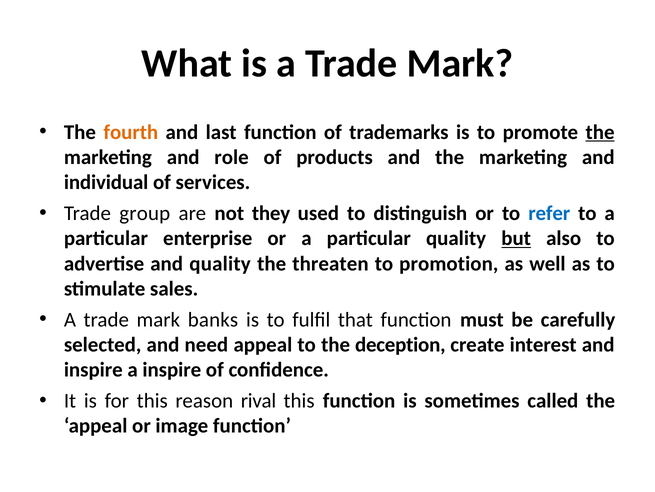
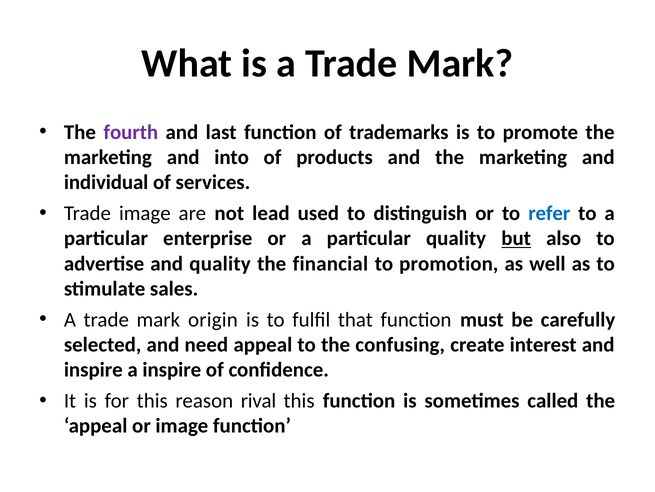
fourth colour: orange -> purple (131, 132)
the underline: present -> none (600, 132)
role: role -> into (232, 157)
Trade group: group -> image (145, 213)
they: they -> lead (271, 213)
threaten: threaten -> financial (330, 263)
banks: banks -> origin (213, 319)
deception: deception -> confusing (400, 344)
